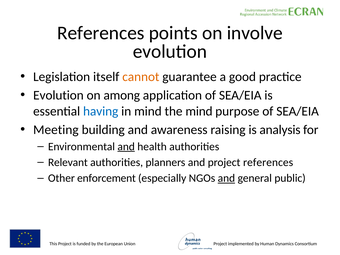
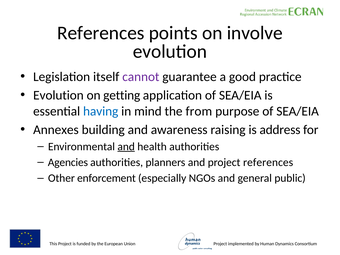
cannot colour: orange -> purple (141, 77)
among: among -> getting (122, 95)
the mind: mind -> from (199, 111)
Meeting: Meeting -> Annexes (56, 130)
analysis: analysis -> address (280, 130)
Relevant: Relevant -> Agencies (68, 162)
and underline: present -> none (226, 178)
